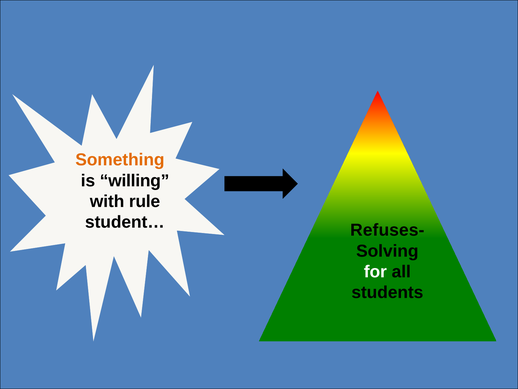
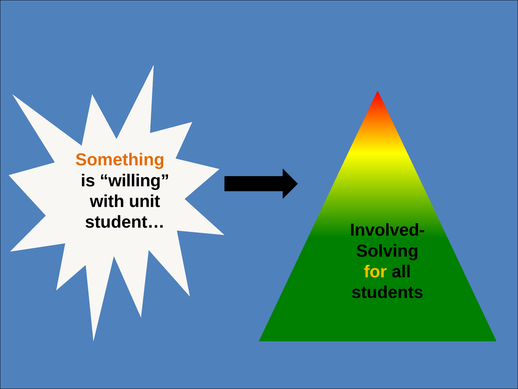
rule: rule -> unit (145, 201)
Refuses-: Refuses- -> Involved- (387, 230)
for colour: white -> yellow (375, 271)
